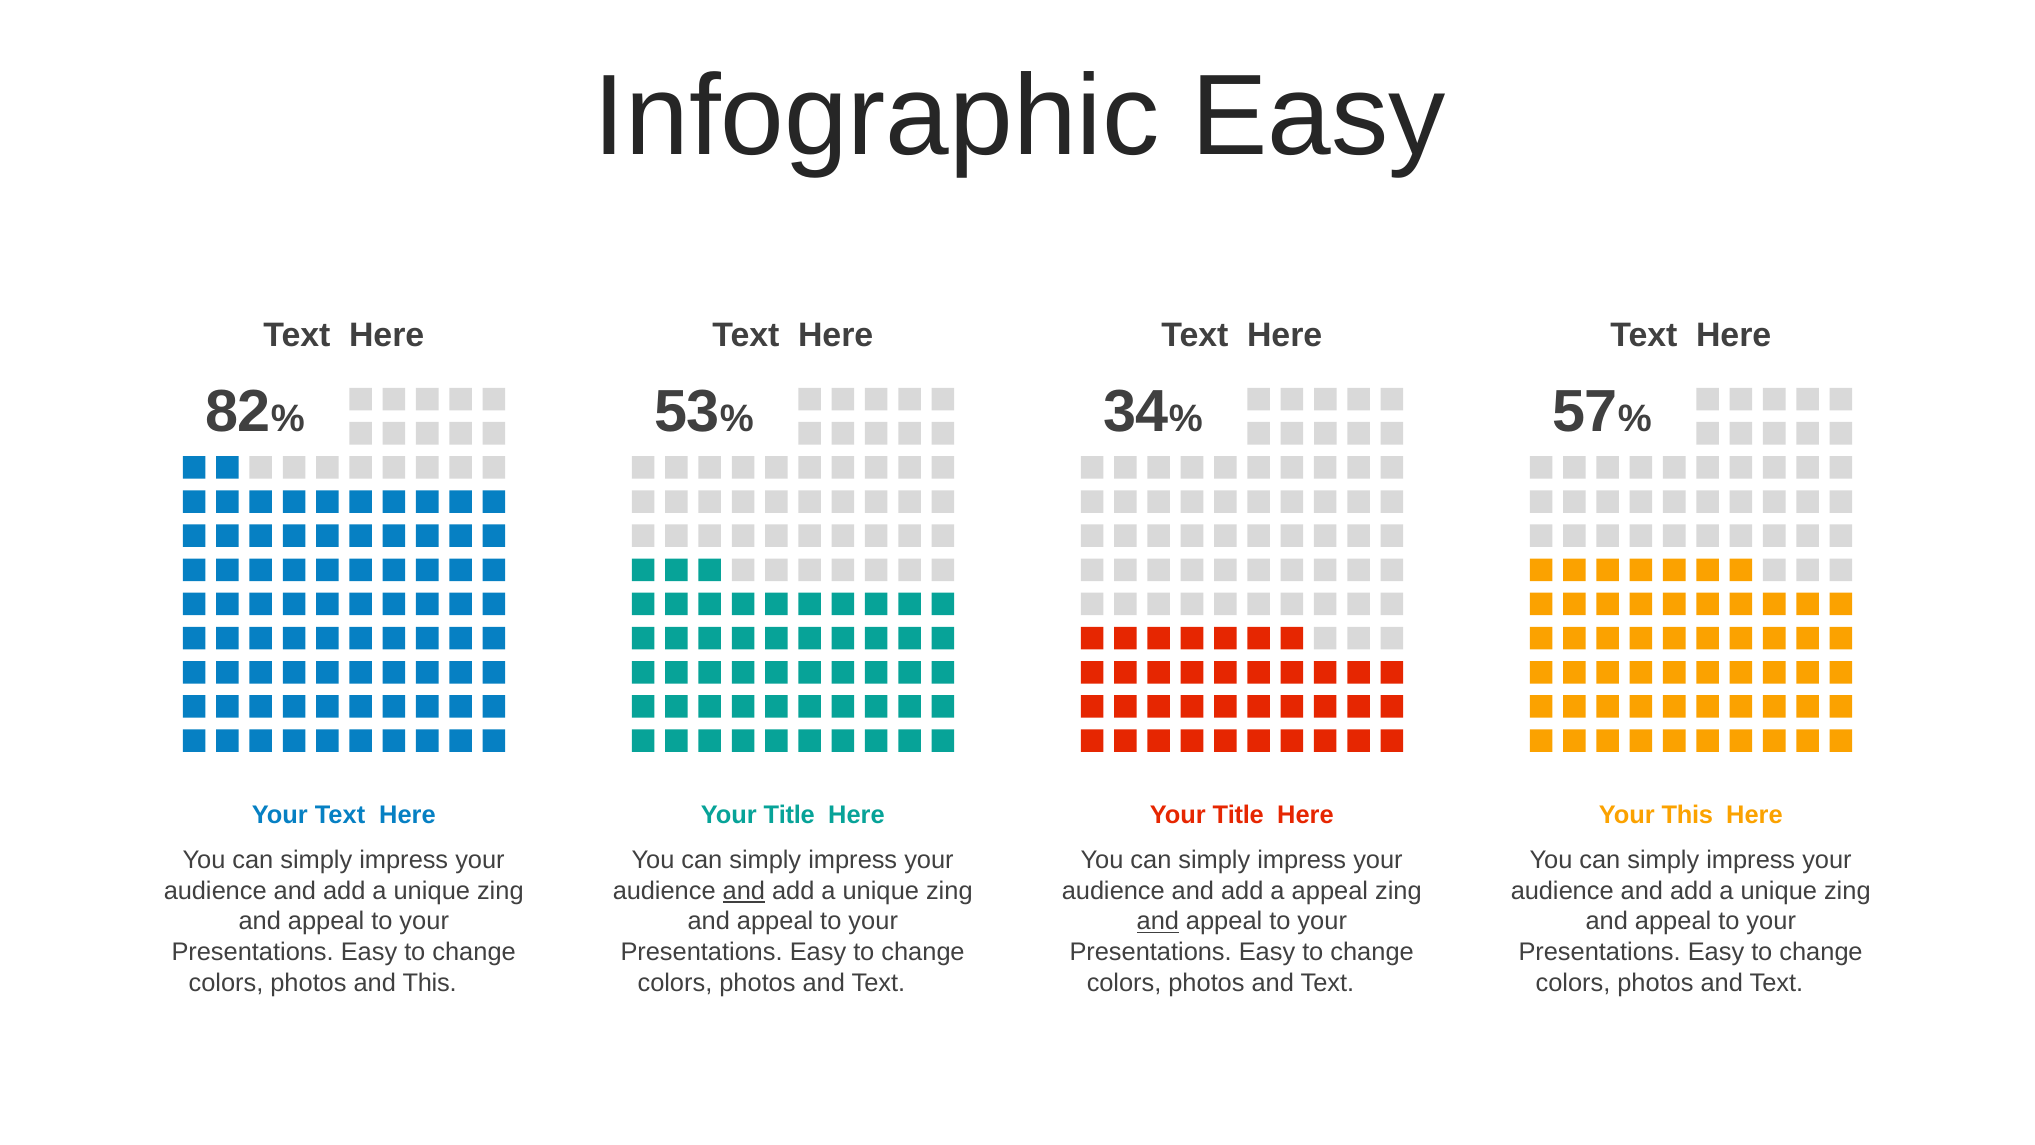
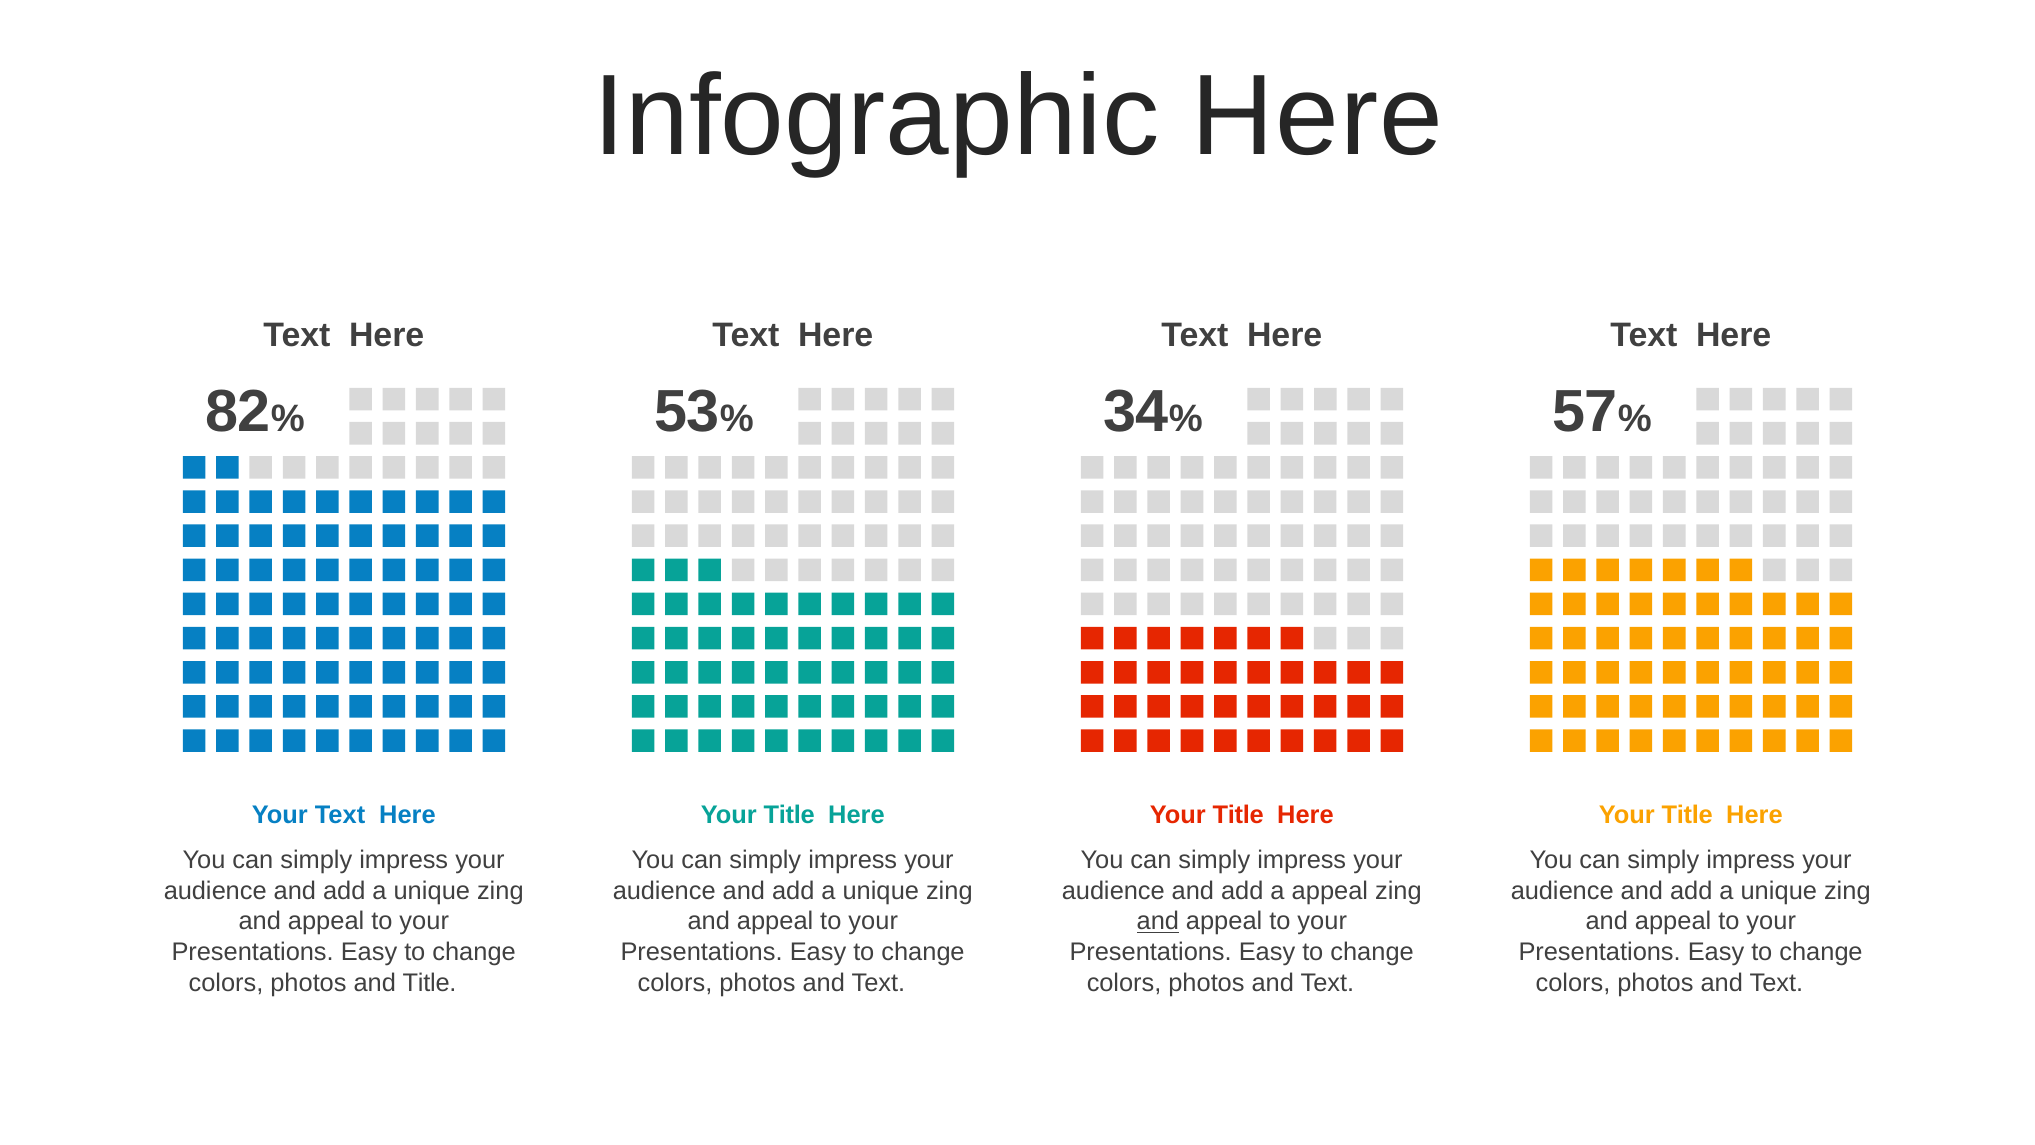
Infographic Easy: Easy -> Here (1318, 116)
This: This -> Title (1687, 814)
and underline: present -> none (744, 891)
and This: This -> Title (430, 982)
